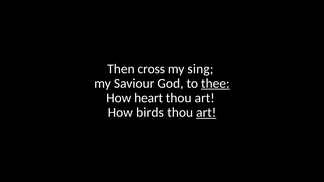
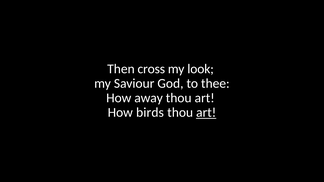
sing: sing -> look (201, 69)
thee underline: present -> none (215, 84)
heart: heart -> away (149, 98)
